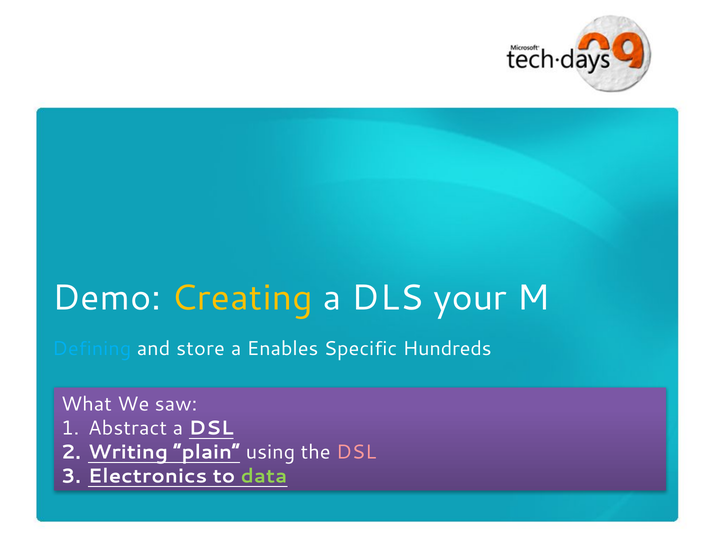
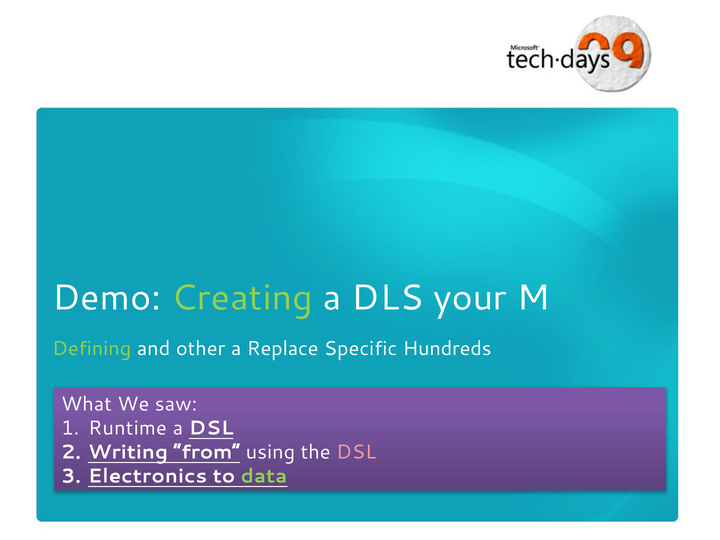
Creating colour: yellow -> light green (242, 298)
Defining colour: light blue -> light green (92, 349)
store: store -> other (201, 349)
Enables: Enables -> Replace (283, 349)
Abstract: Abstract -> Runtime (128, 428)
plain: plain -> from (207, 452)
